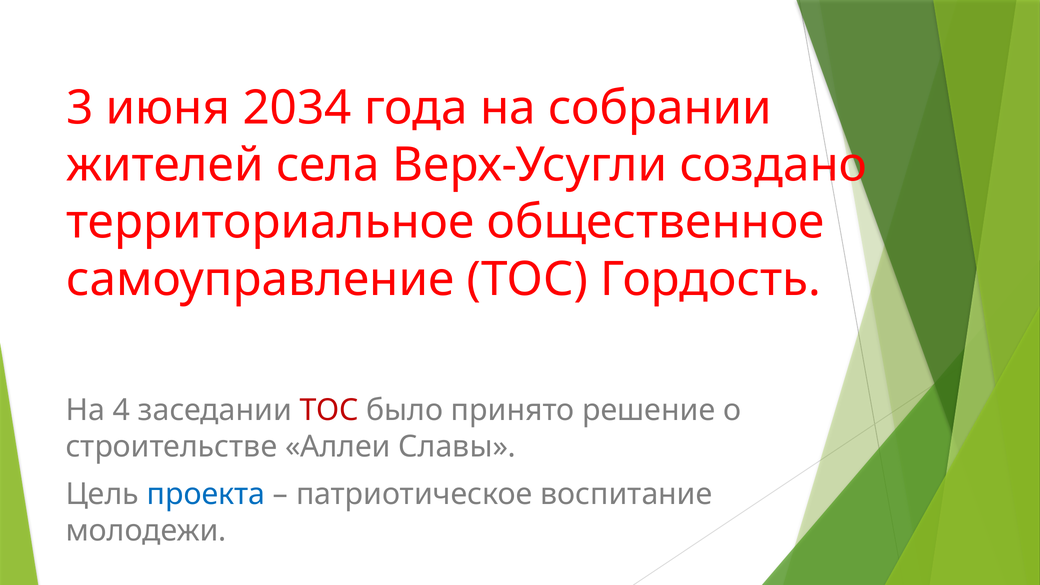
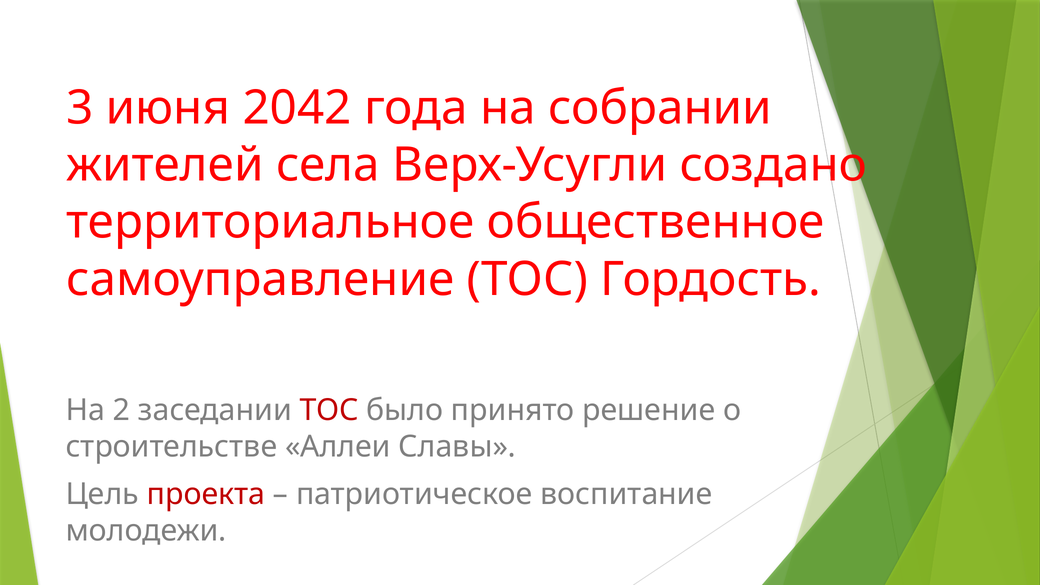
2034: 2034 -> 2042 (297, 108)
4: 4 -> 2 (121, 410)
проекта colour: blue -> red (206, 494)
